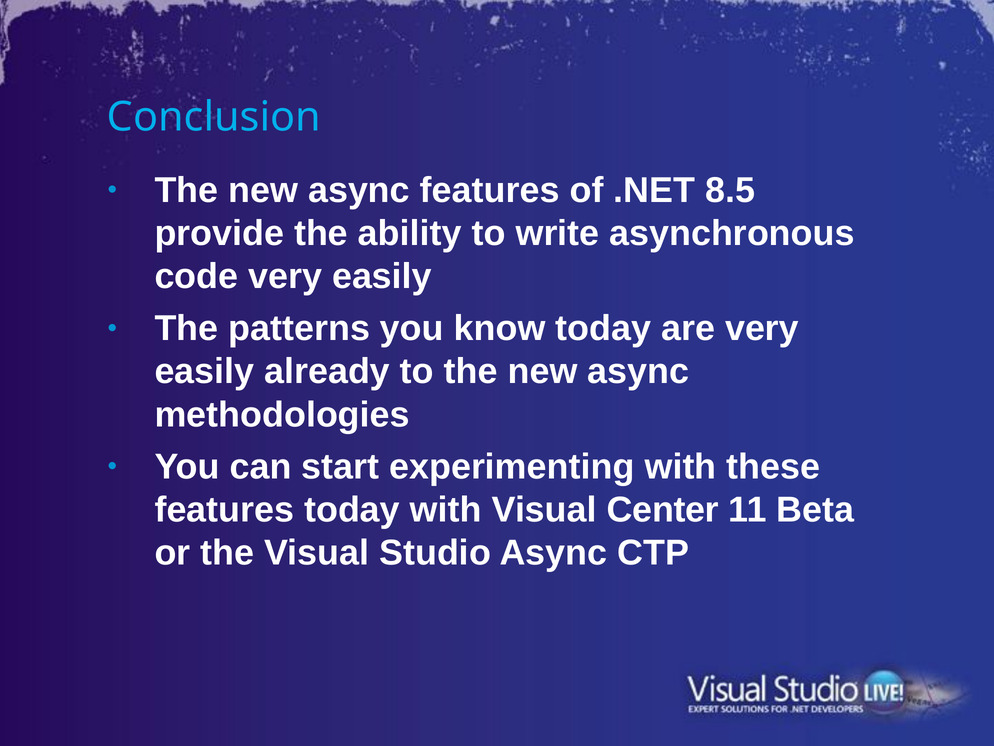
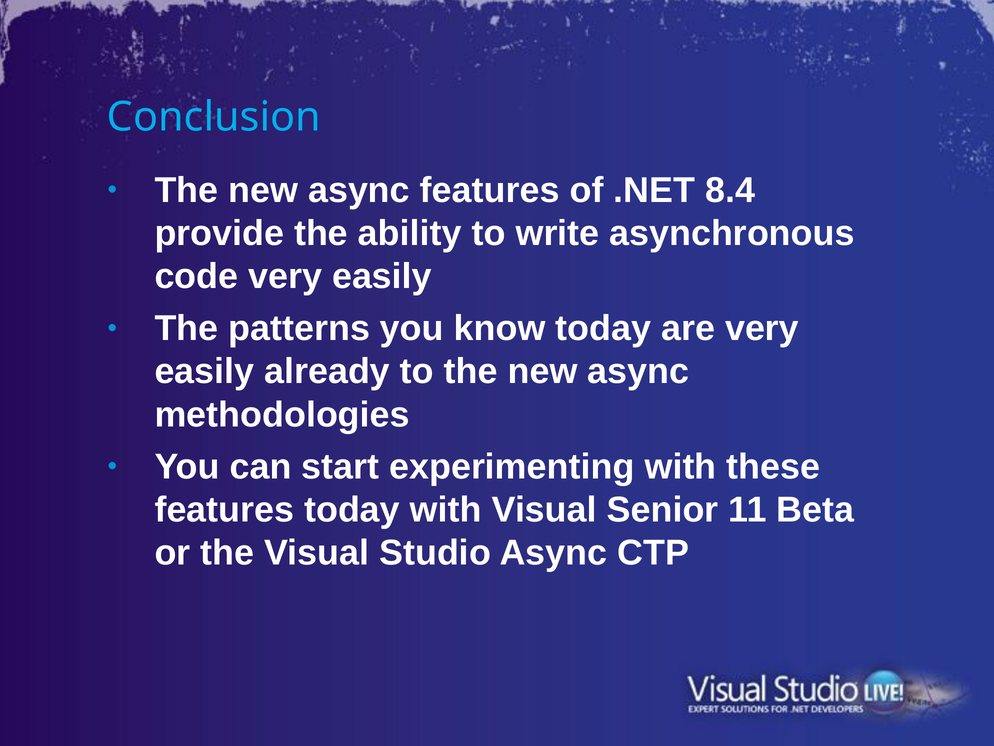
8.5: 8.5 -> 8.4 (730, 190)
Center: Center -> Senior (663, 510)
